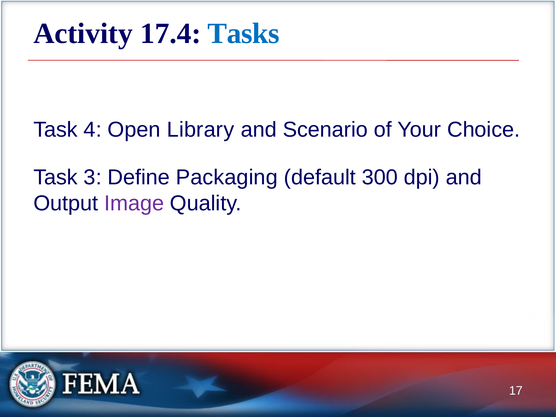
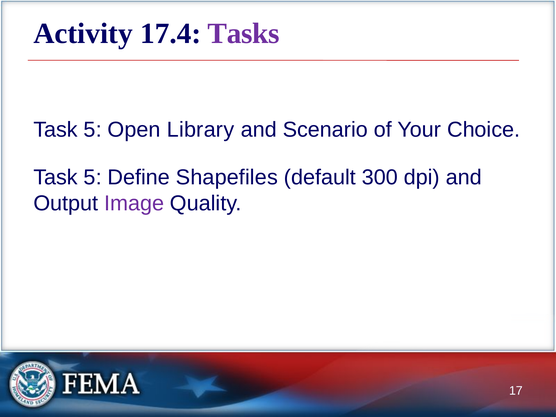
Tasks colour: blue -> purple (244, 34)
4: 4 -> 5 (93, 130)
3: 3 -> 5 (93, 177)
Packaging: Packaging -> Shapefiles (227, 177)
